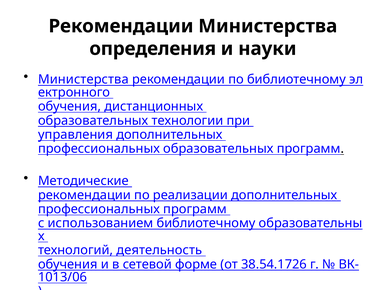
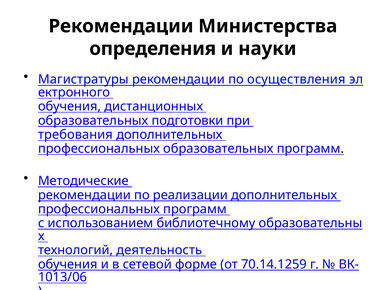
Министерства: Министерства -> Магистратуры (83, 79)
по библиотечному: библиотечному -> осуществления (296, 79)
технологии: технологии -> подготовки (187, 120)
управления: управления -> требования (75, 134)
38.54.1726: 38.54.1726 -> 70.14.1259 (274, 264)
